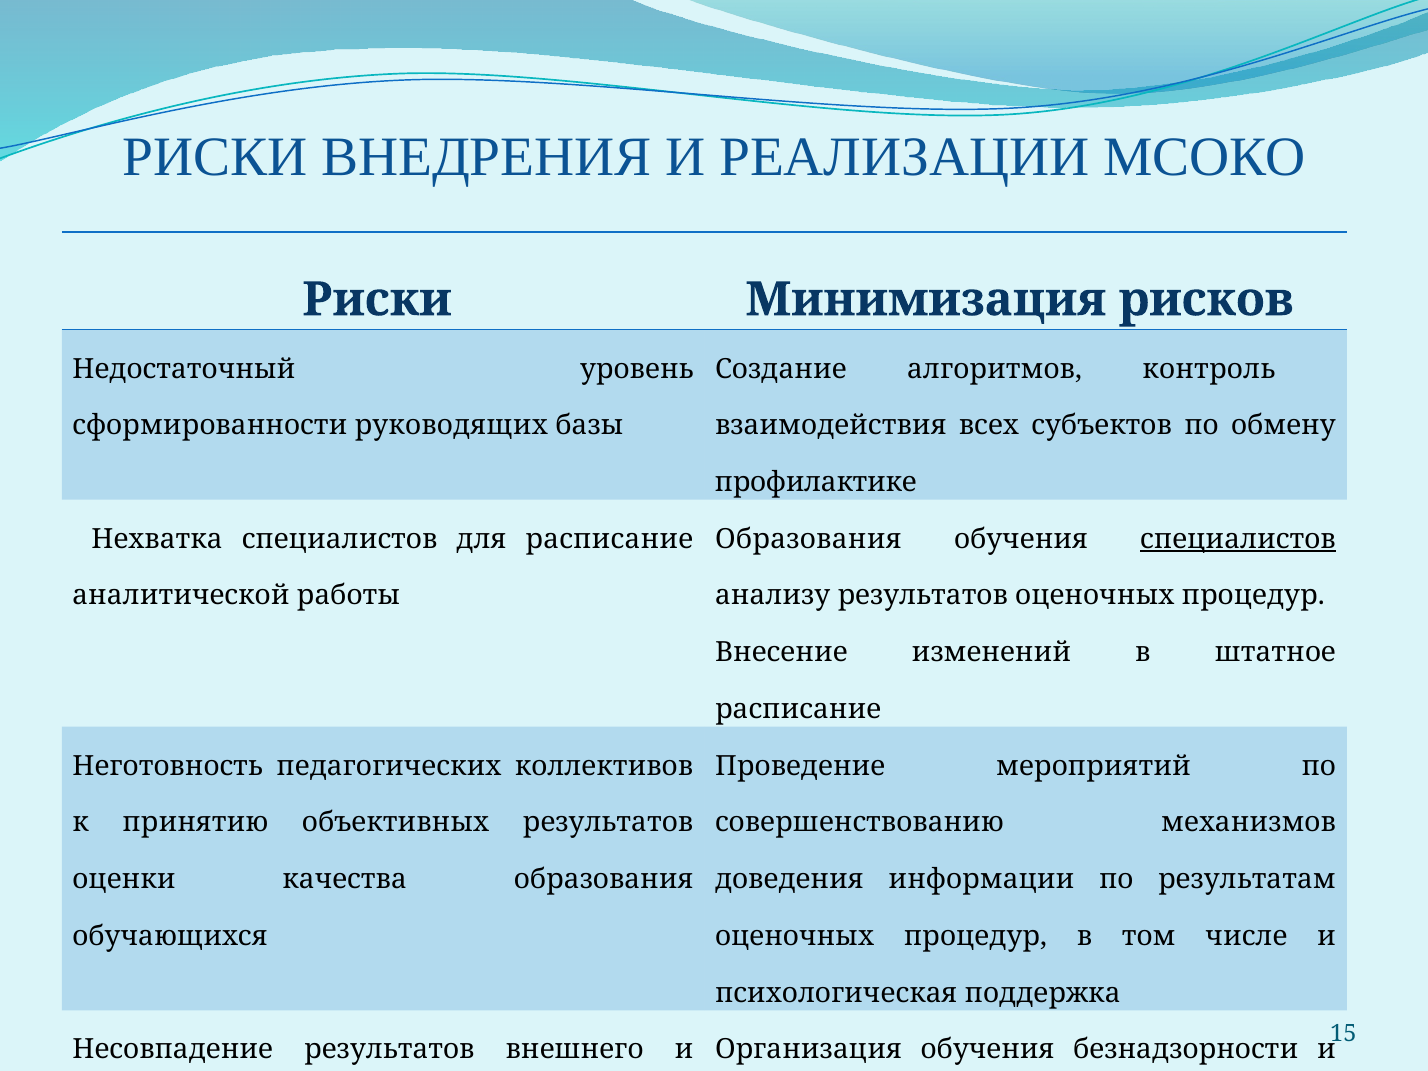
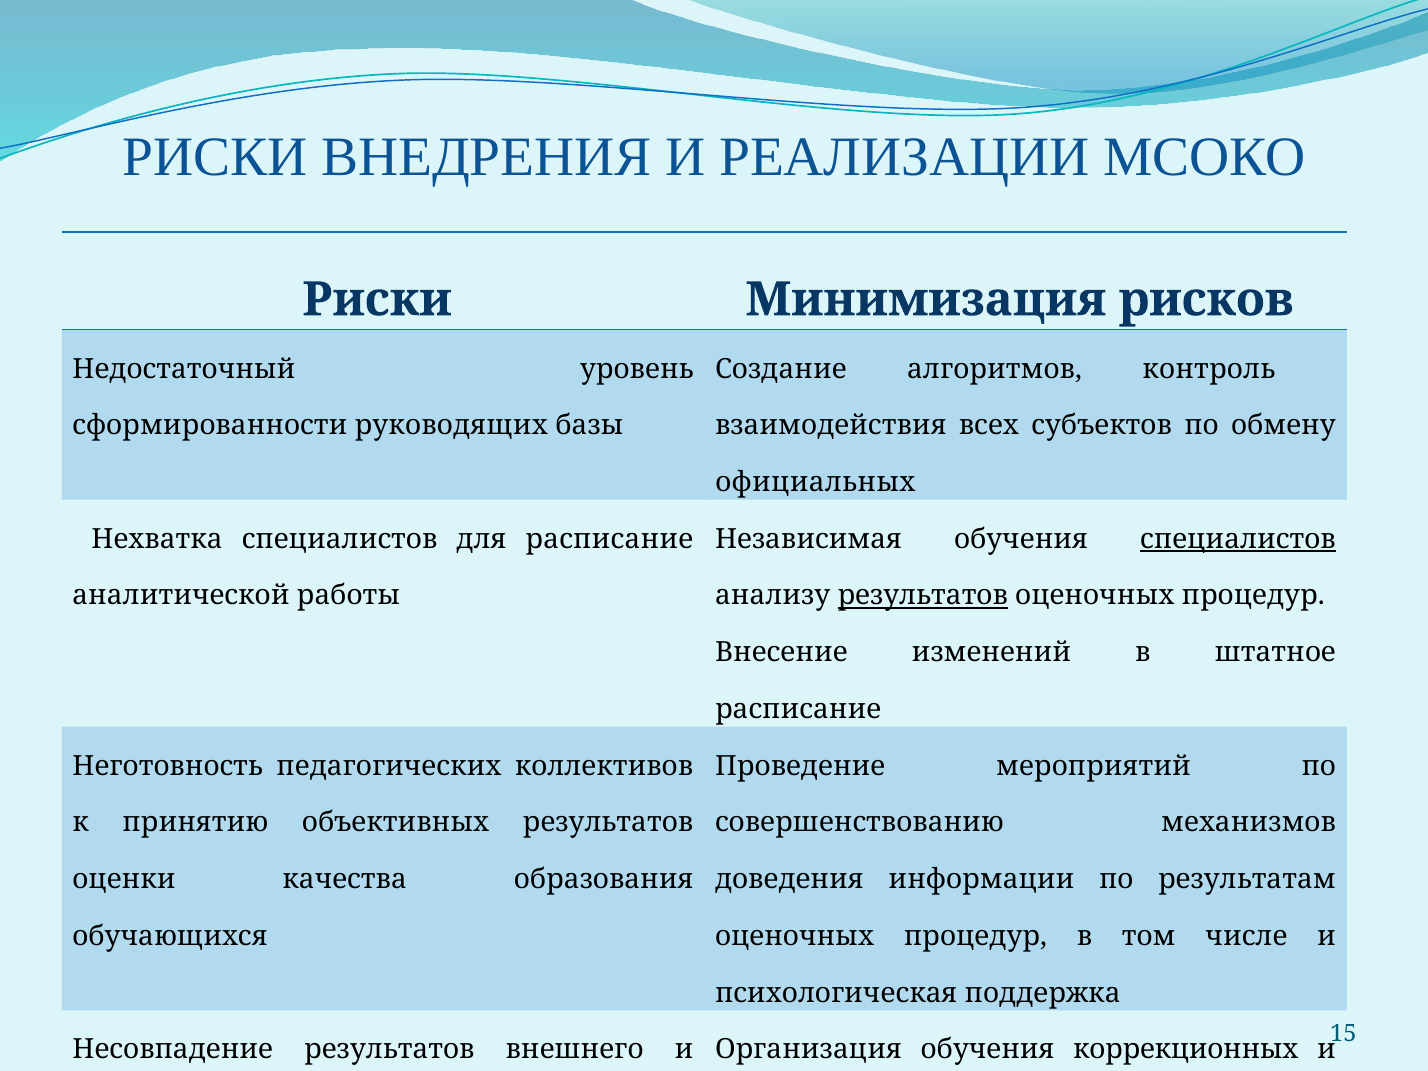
профилактике: профилактике -> официальных (815, 482)
Образования: Образования -> Независимая (808, 539)
результатов underline: none -> present (923, 596)
обучения безнадзорности: безнадзорности -> коррекционных (1186, 1050)
